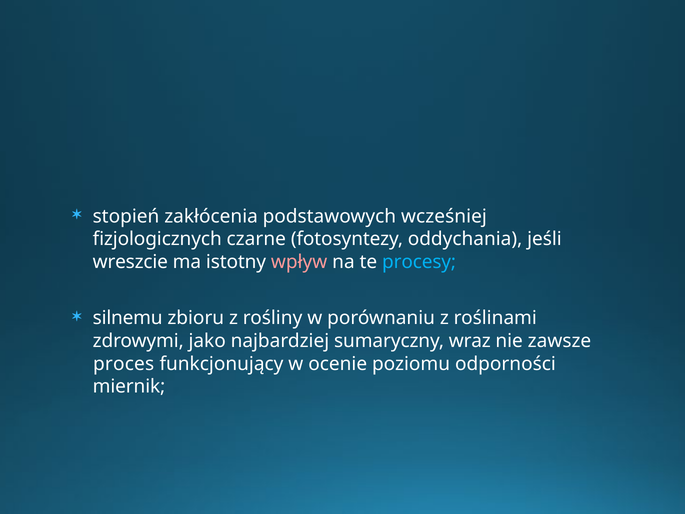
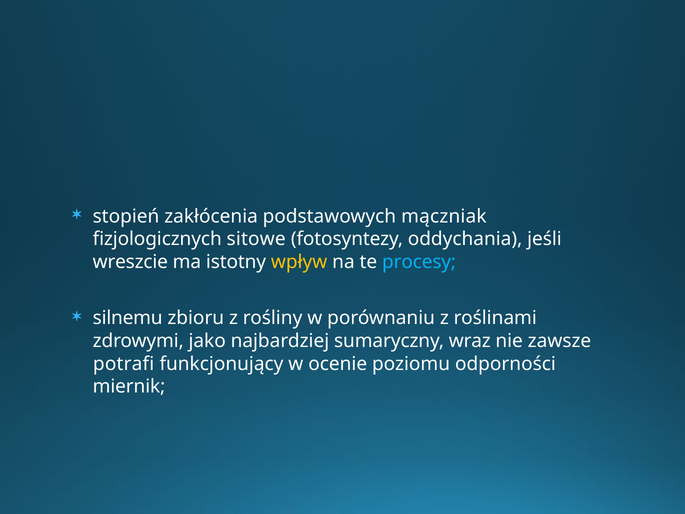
wcześniej: wcześniej -> mączniak (444, 216)
czarne: czarne -> sitowe (256, 239)
wpływ colour: pink -> yellow (299, 262)
proces: proces -> potrafi (124, 364)
